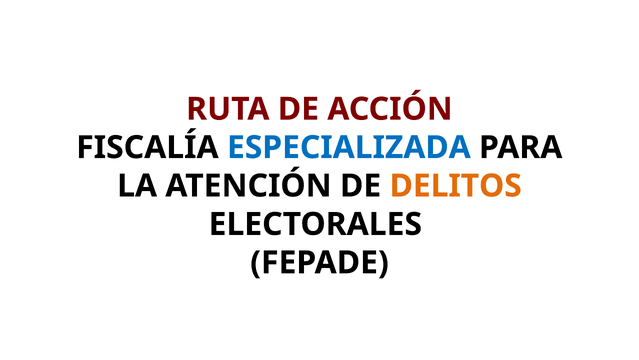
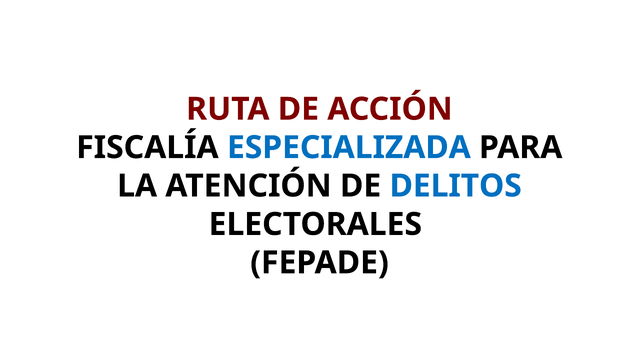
DELITOS colour: orange -> blue (456, 186)
